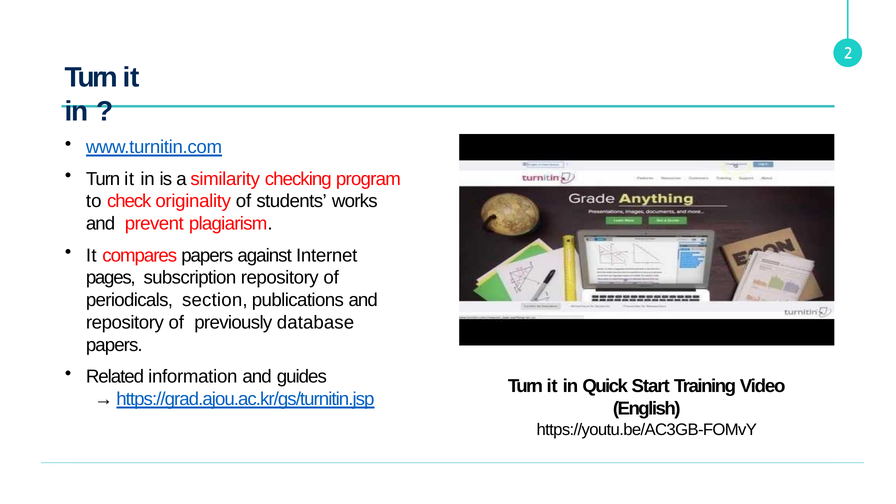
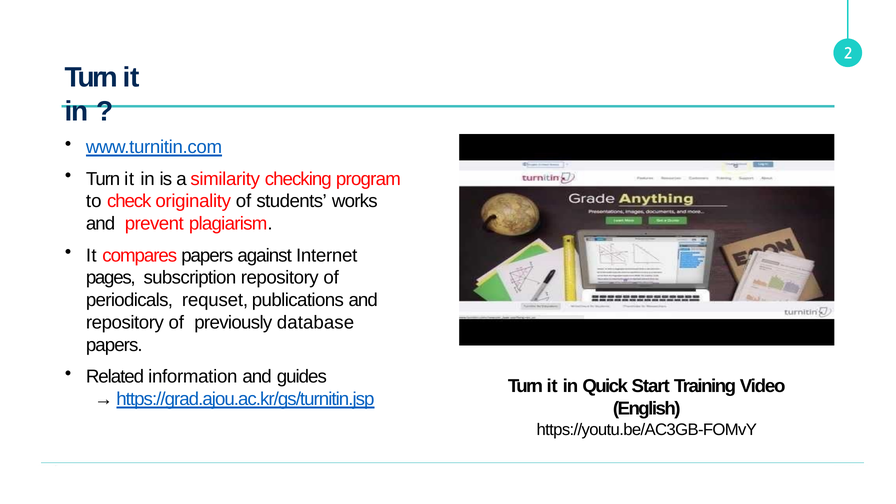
section: section -> requset (215, 300)
